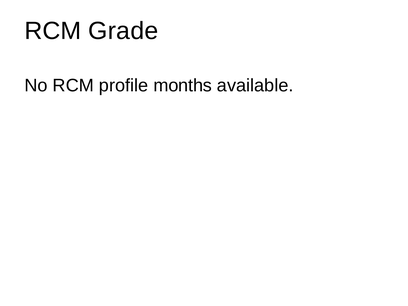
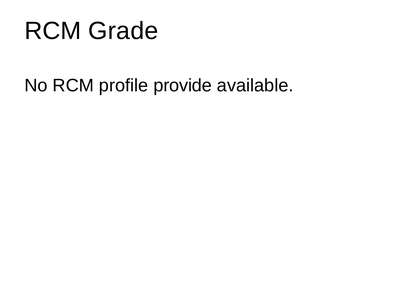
months: months -> provide (183, 86)
